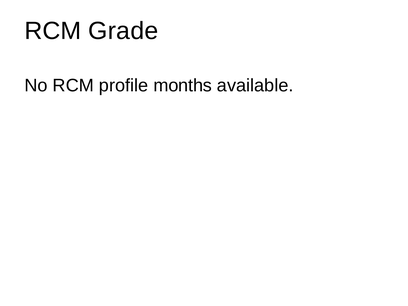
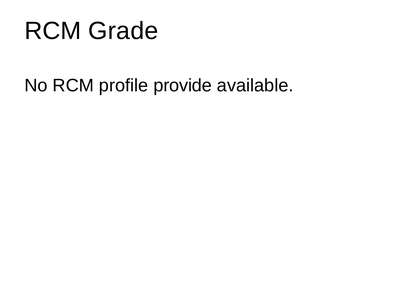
months: months -> provide (183, 86)
